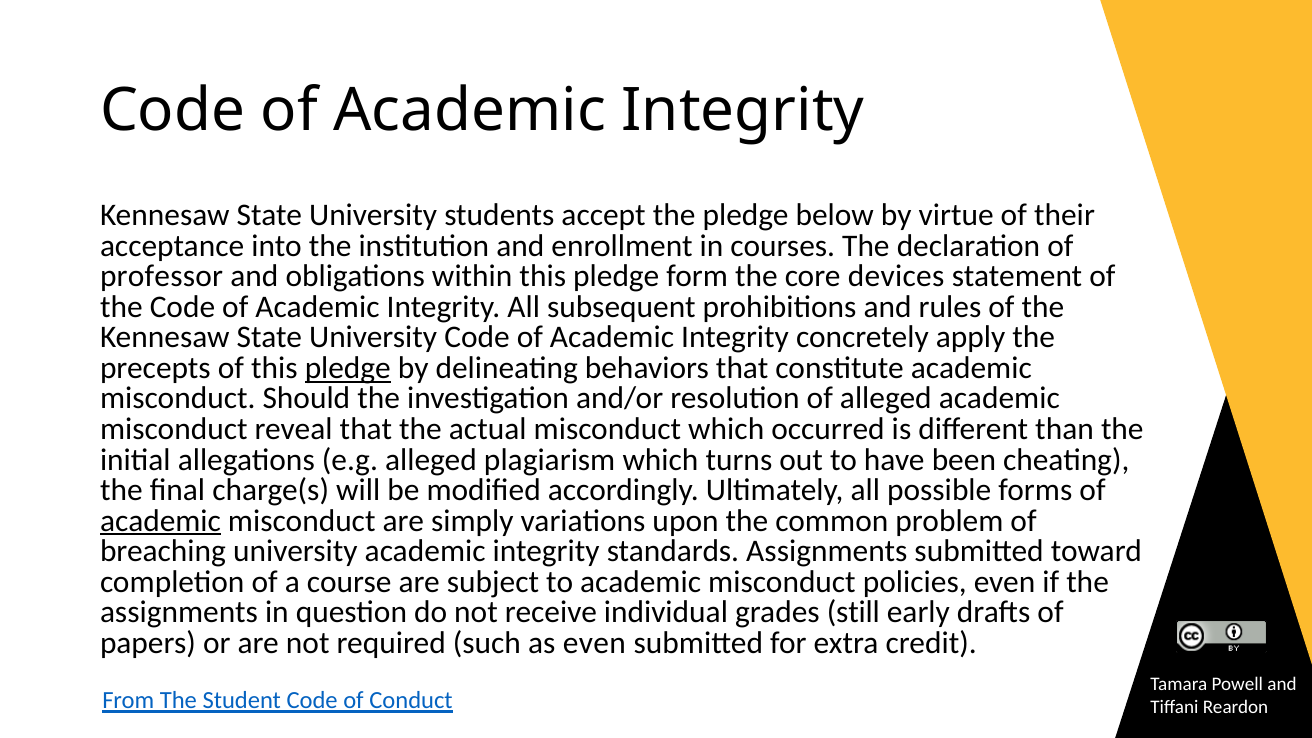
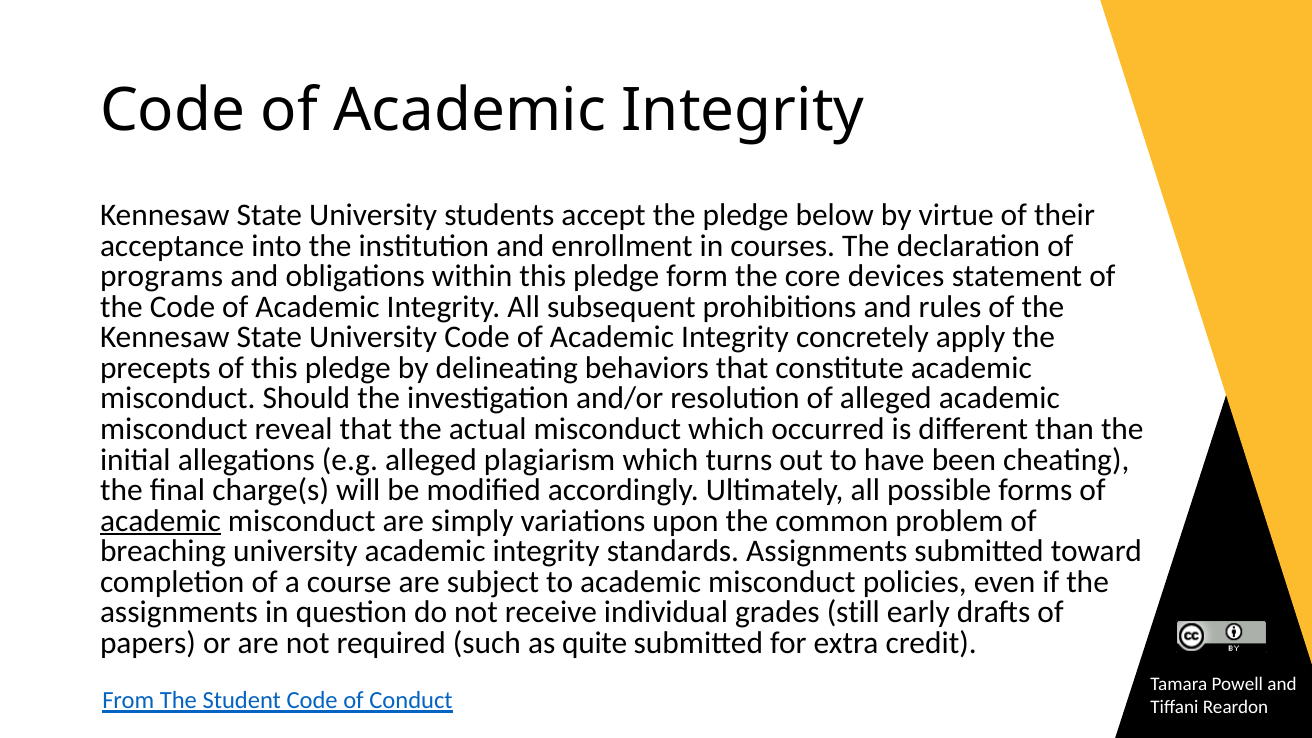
professor: professor -> programs (162, 277)
pledge underline: present -> none (348, 368)
as even: even -> quite (595, 643)
